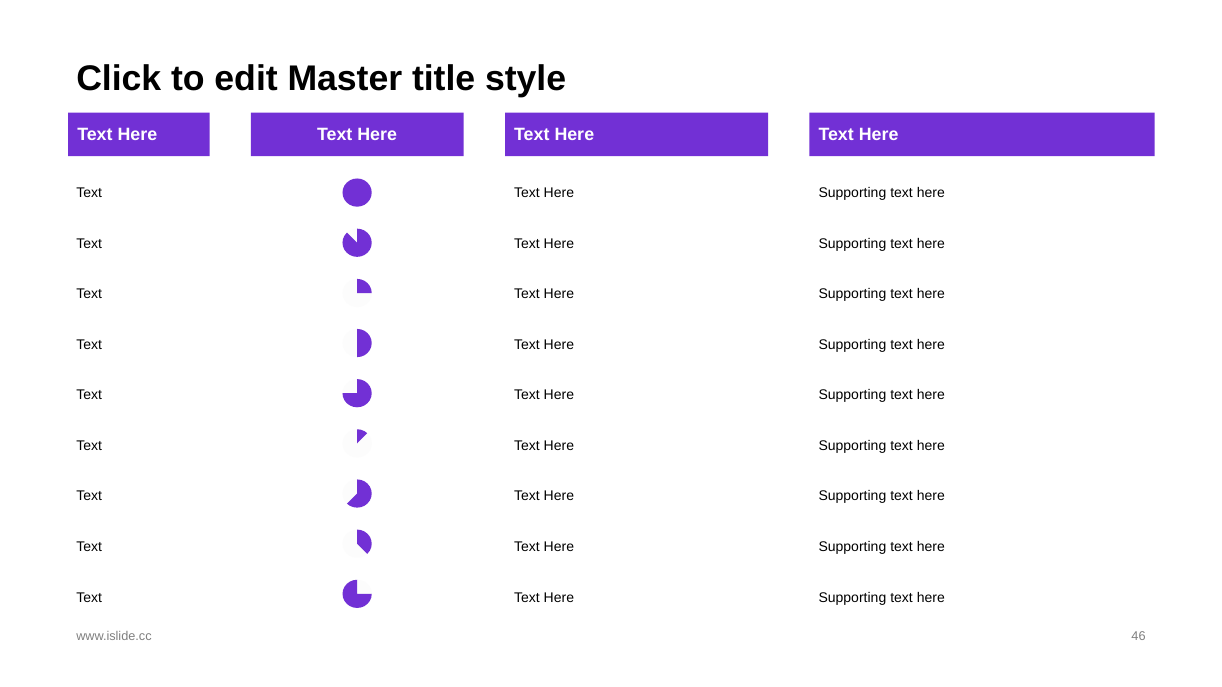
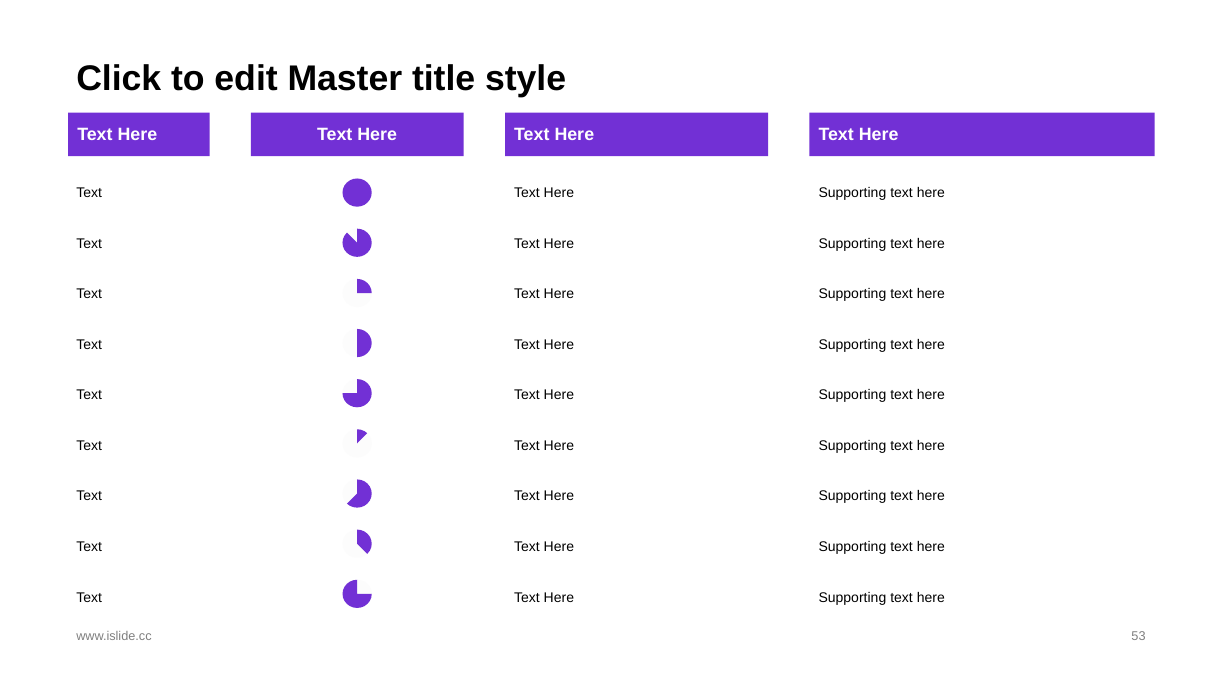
46: 46 -> 53 (1139, 637)
